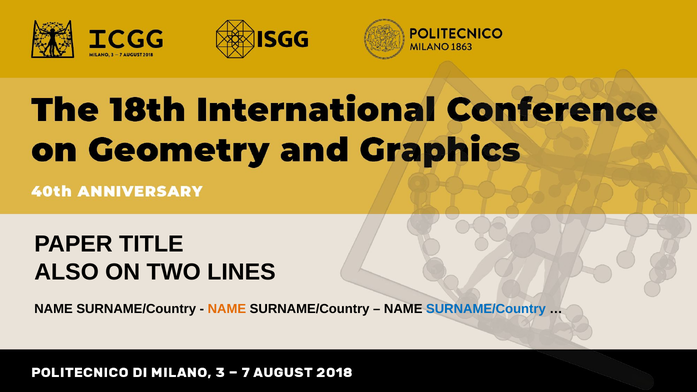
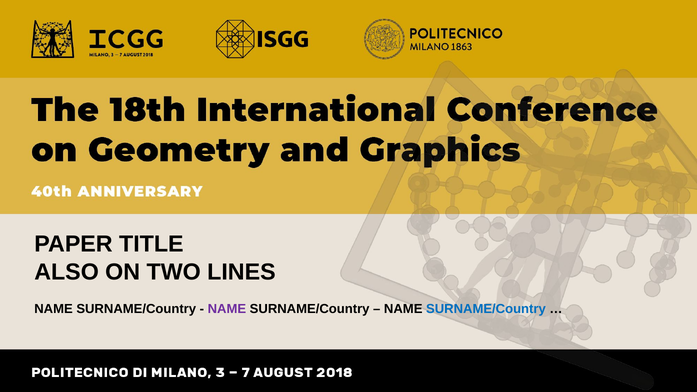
NAME colour: orange -> purple (227, 309)
